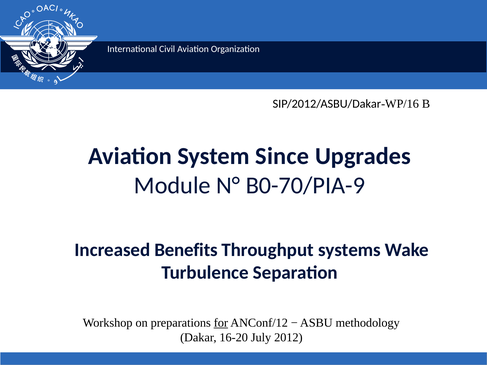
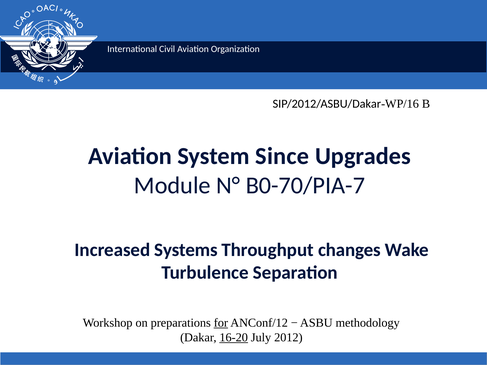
B0-70/PIA-9: B0-70/PIA-9 -> B0-70/PIA-7 (305, 185)
Benefits: Benefits -> Systems (186, 250)
systems: systems -> changes (349, 250)
16-20 underline: none -> present (234, 338)
